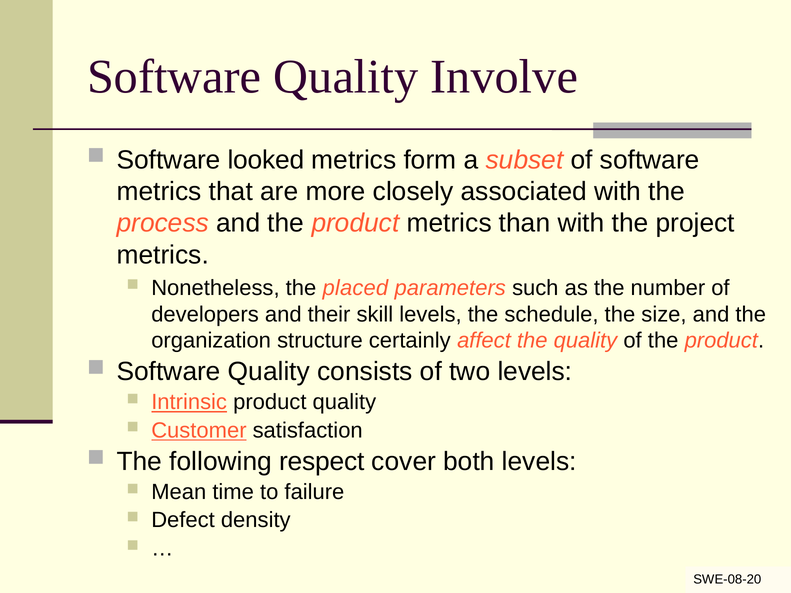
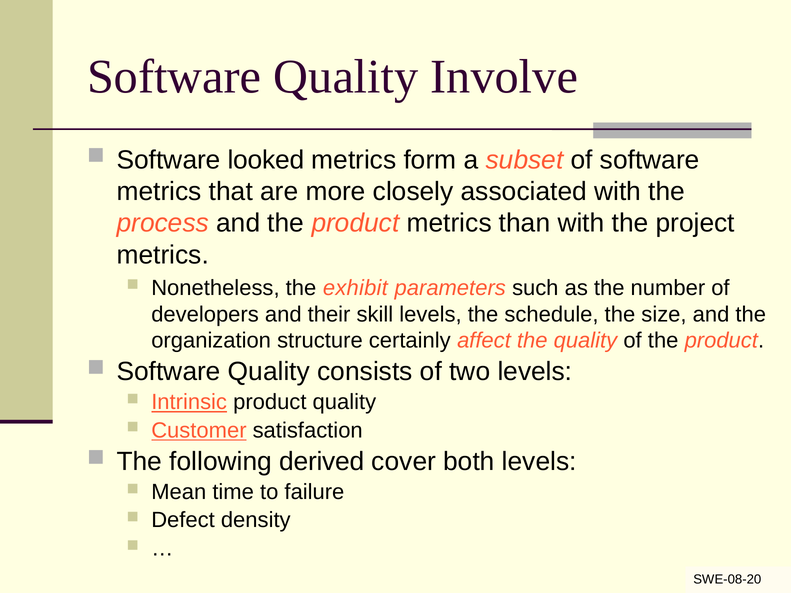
placed: placed -> exhibit (355, 288)
respect: respect -> derived (322, 462)
